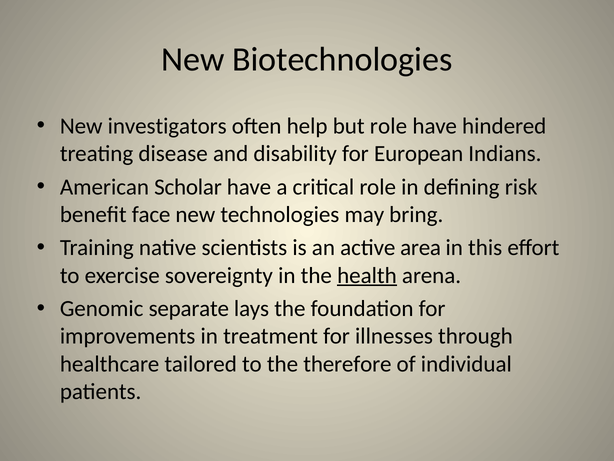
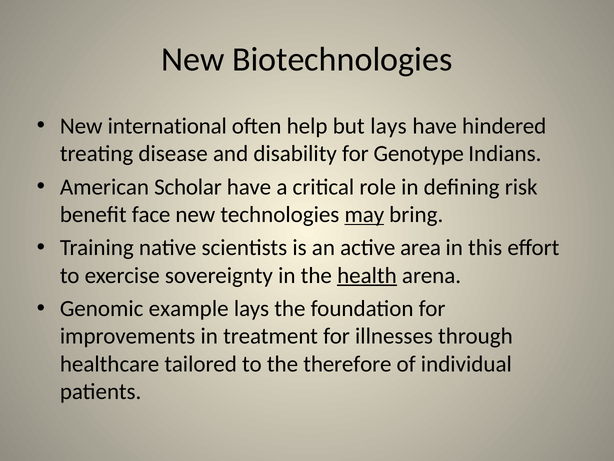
investigators: investigators -> international (167, 126)
but role: role -> lays (388, 126)
European: European -> Genotype (419, 154)
may underline: none -> present (364, 214)
separate: separate -> example (189, 308)
